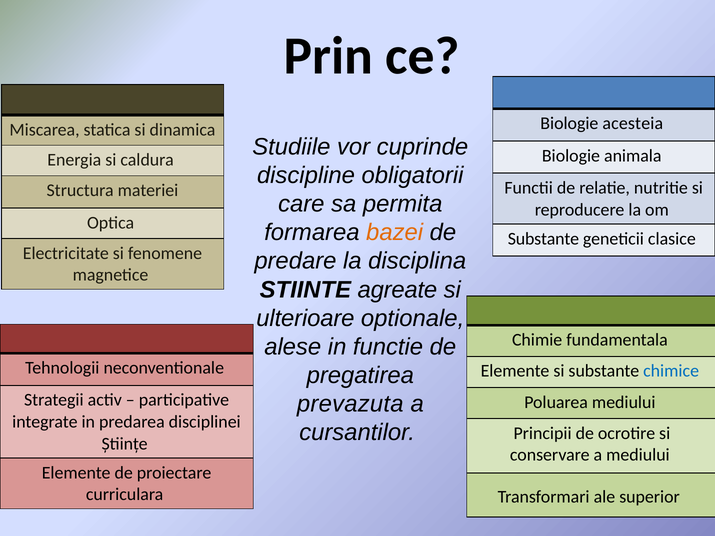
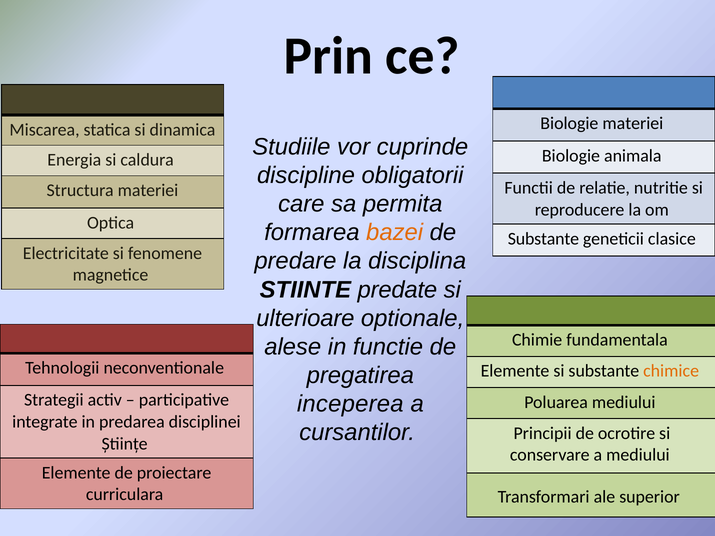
Biologie acesteia: acesteia -> materiei (633, 124)
agreate: agreate -> predate (397, 290)
chimice colour: blue -> orange (671, 371)
prevazuta: prevazuta -> inceperea (350, 404)
